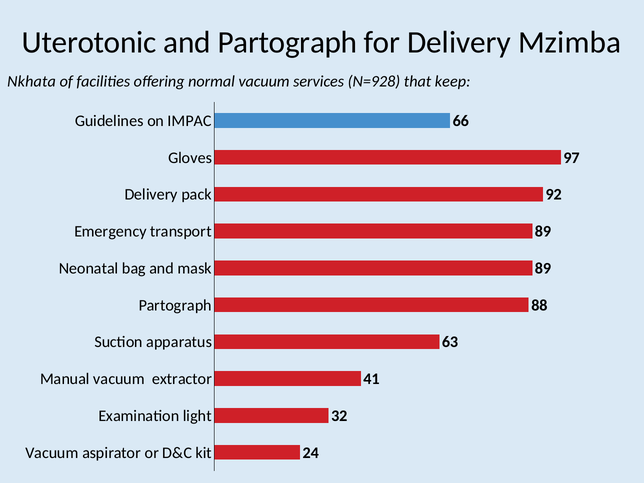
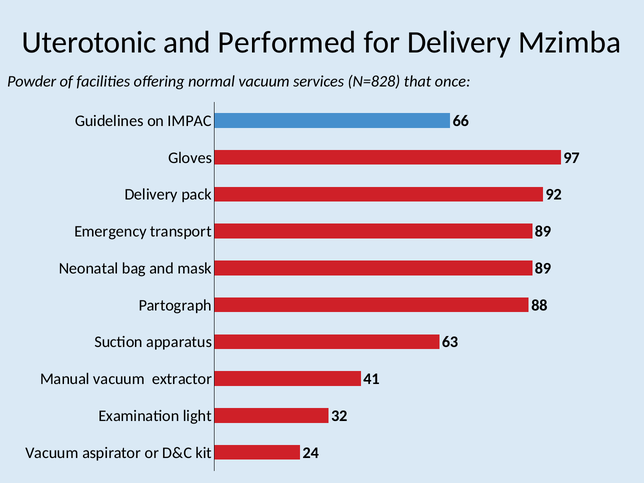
and Partograph: Partograph -> Performed (287, 42)
Nkhata: Nkhata -> Powder (32, 81)
N=928: N=928 -> N=828 (374, 81)
keep: keep -> once (453, 81)
